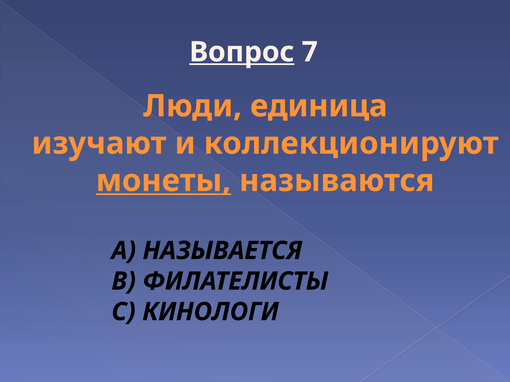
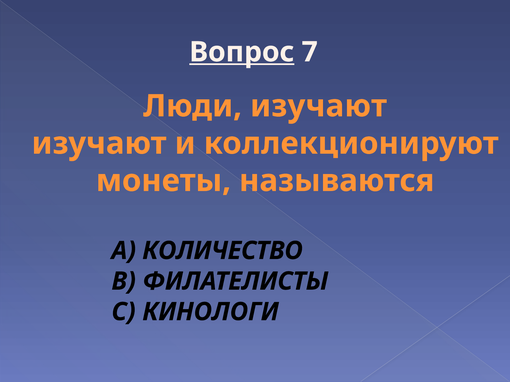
Люди единица: единица -> изучают (318, 106)
монеты underline: present -> none (163, 181)
НАЗЫВАЕТСЯ: НАЗЫВАЕТСЯ -> КОЛИЧЕСТВО (222, 251)
